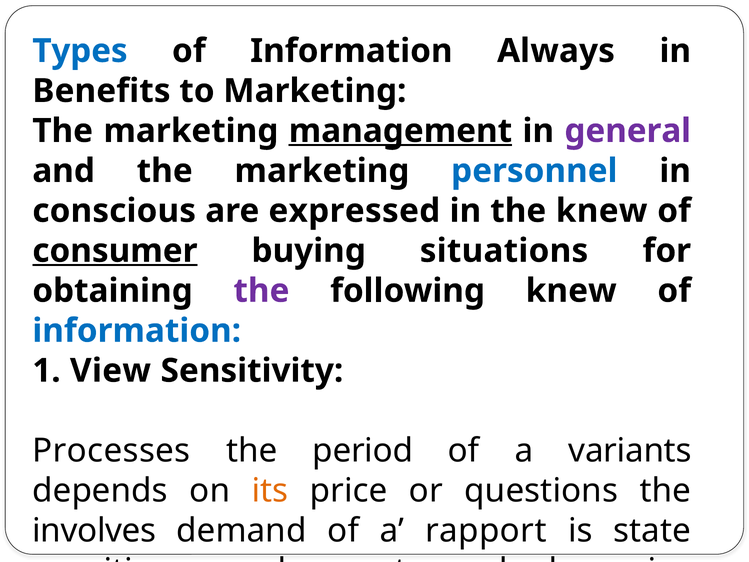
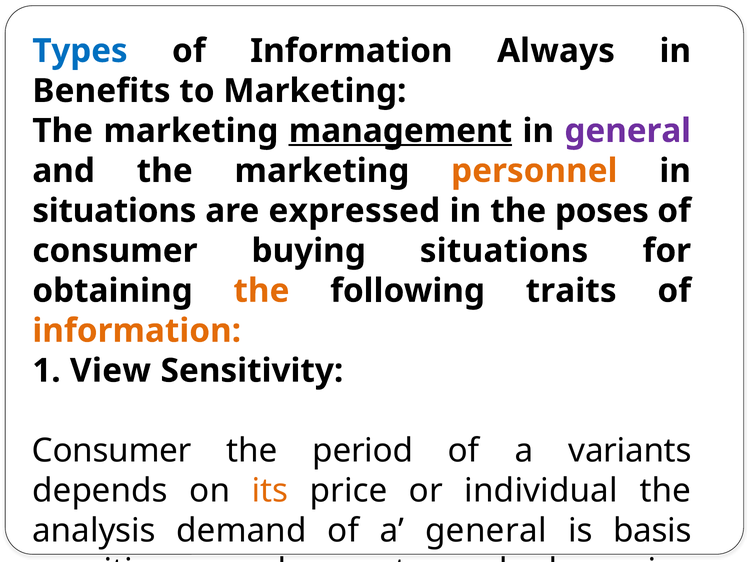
personnel colour: blue -> orange (534, 171)
conscious: conscious -> situations (114, 211)
the knew: knew -> poses (602, 211)
consumer underline: present -> none (115, 251)
the colour: purple -> orange (261, 291)
following knew: knew -> traits (571, 291)
information colour: blue -> orange (137, 331)
Processes: Processes -> Consumer (112, 451)
questions: questions -> individual (541, 490)
involves: involves -> analysis (94, 530)
a rapport: rapport -> general (486, 530)
is state: state -> basis (652, 530)
